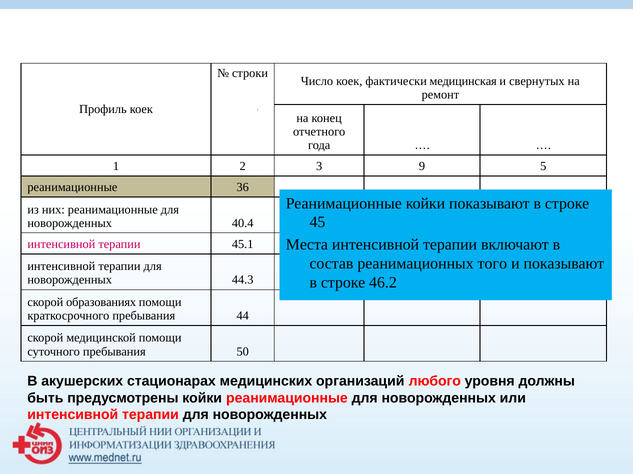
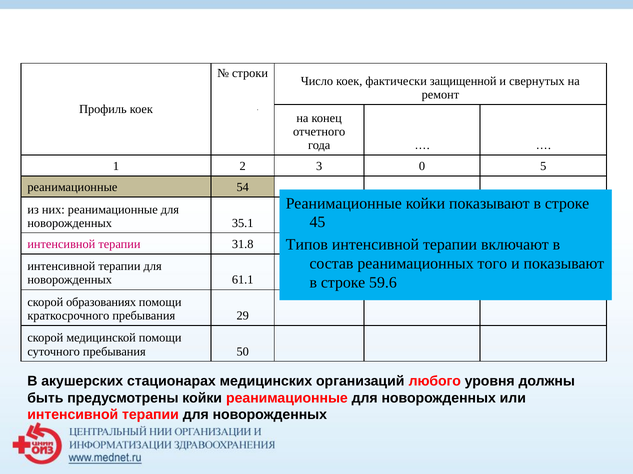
медицинская: медицинская -> защищенной (463, 81)
9: 9 -> 0 (422, 166)
36: 36 -> 54 (243, 188)
40.4: 40.4 -> 35.1 (243, 223)
Места: Места -> Типов (307, 245)
45.1: 45.1 -> 31.8 (243, 244)
44.3: 44.3 -> 61.1 (243, 280)
46.2: 46.2 -> 59.6 (383, 283)
44: 44 -> 29 (243, 316)
